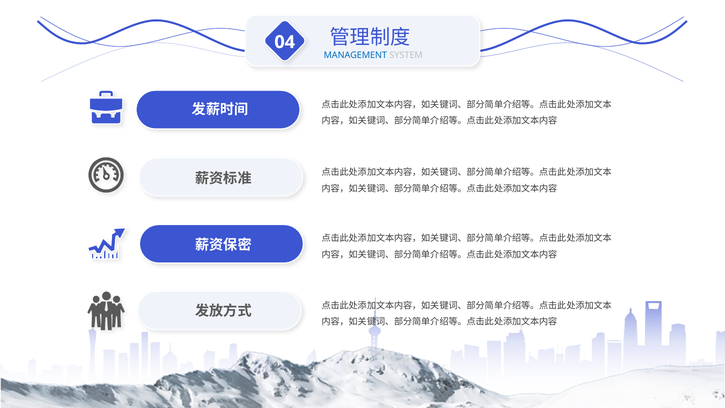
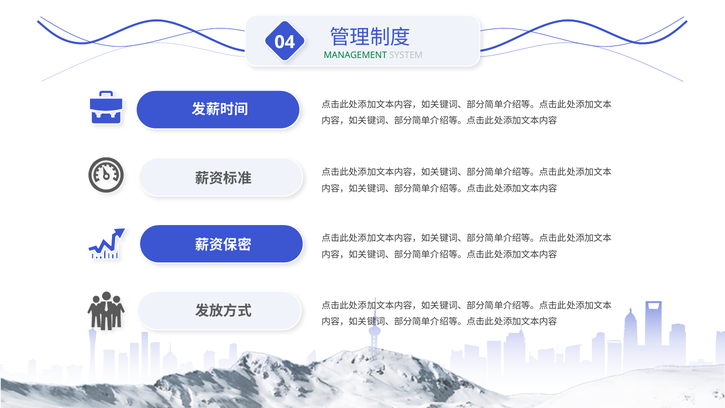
MANAGEMENT colour: blue -> green (355, 55)
